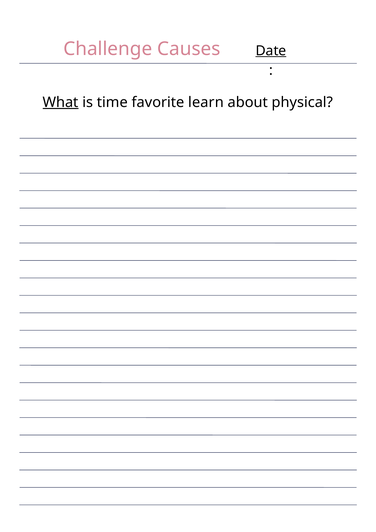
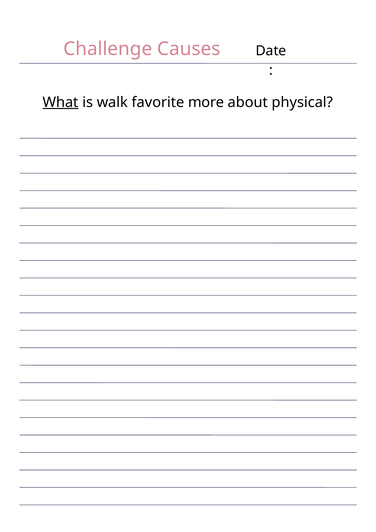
Date underline: present -> none (271, 51)
time: time -> walk (112, 102)
learn: learn -> more (206, 102)
